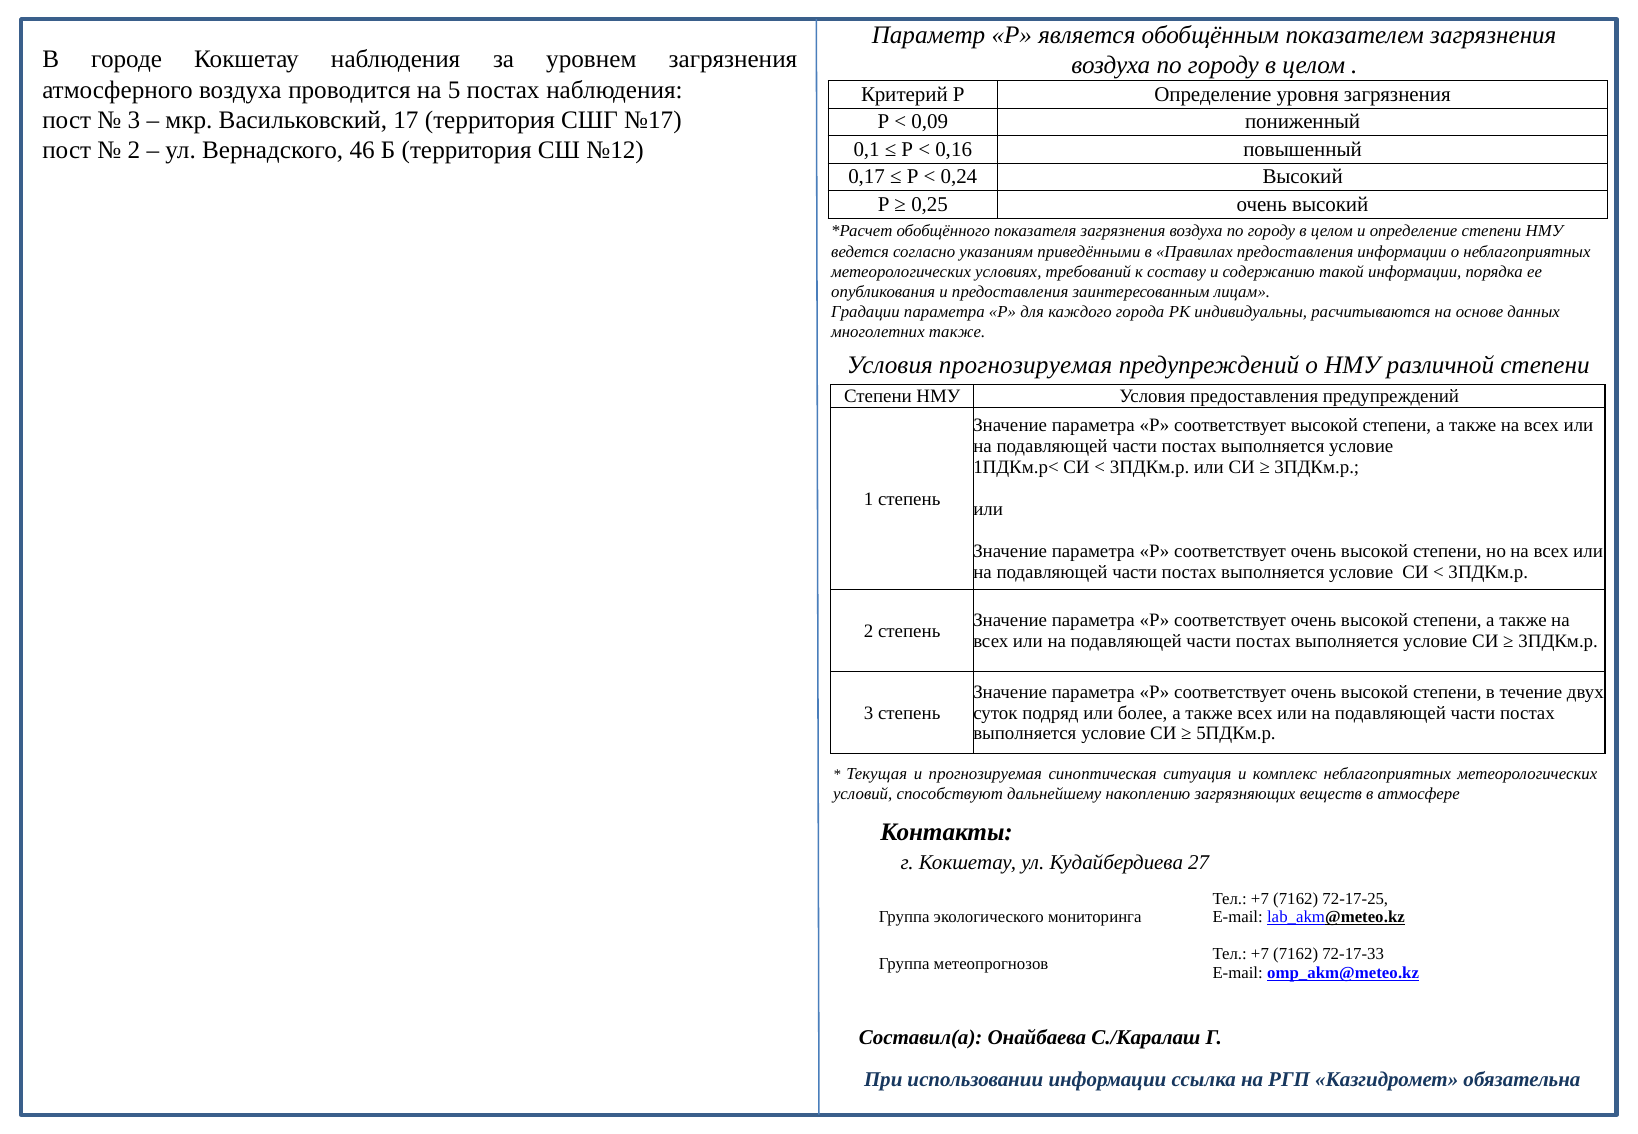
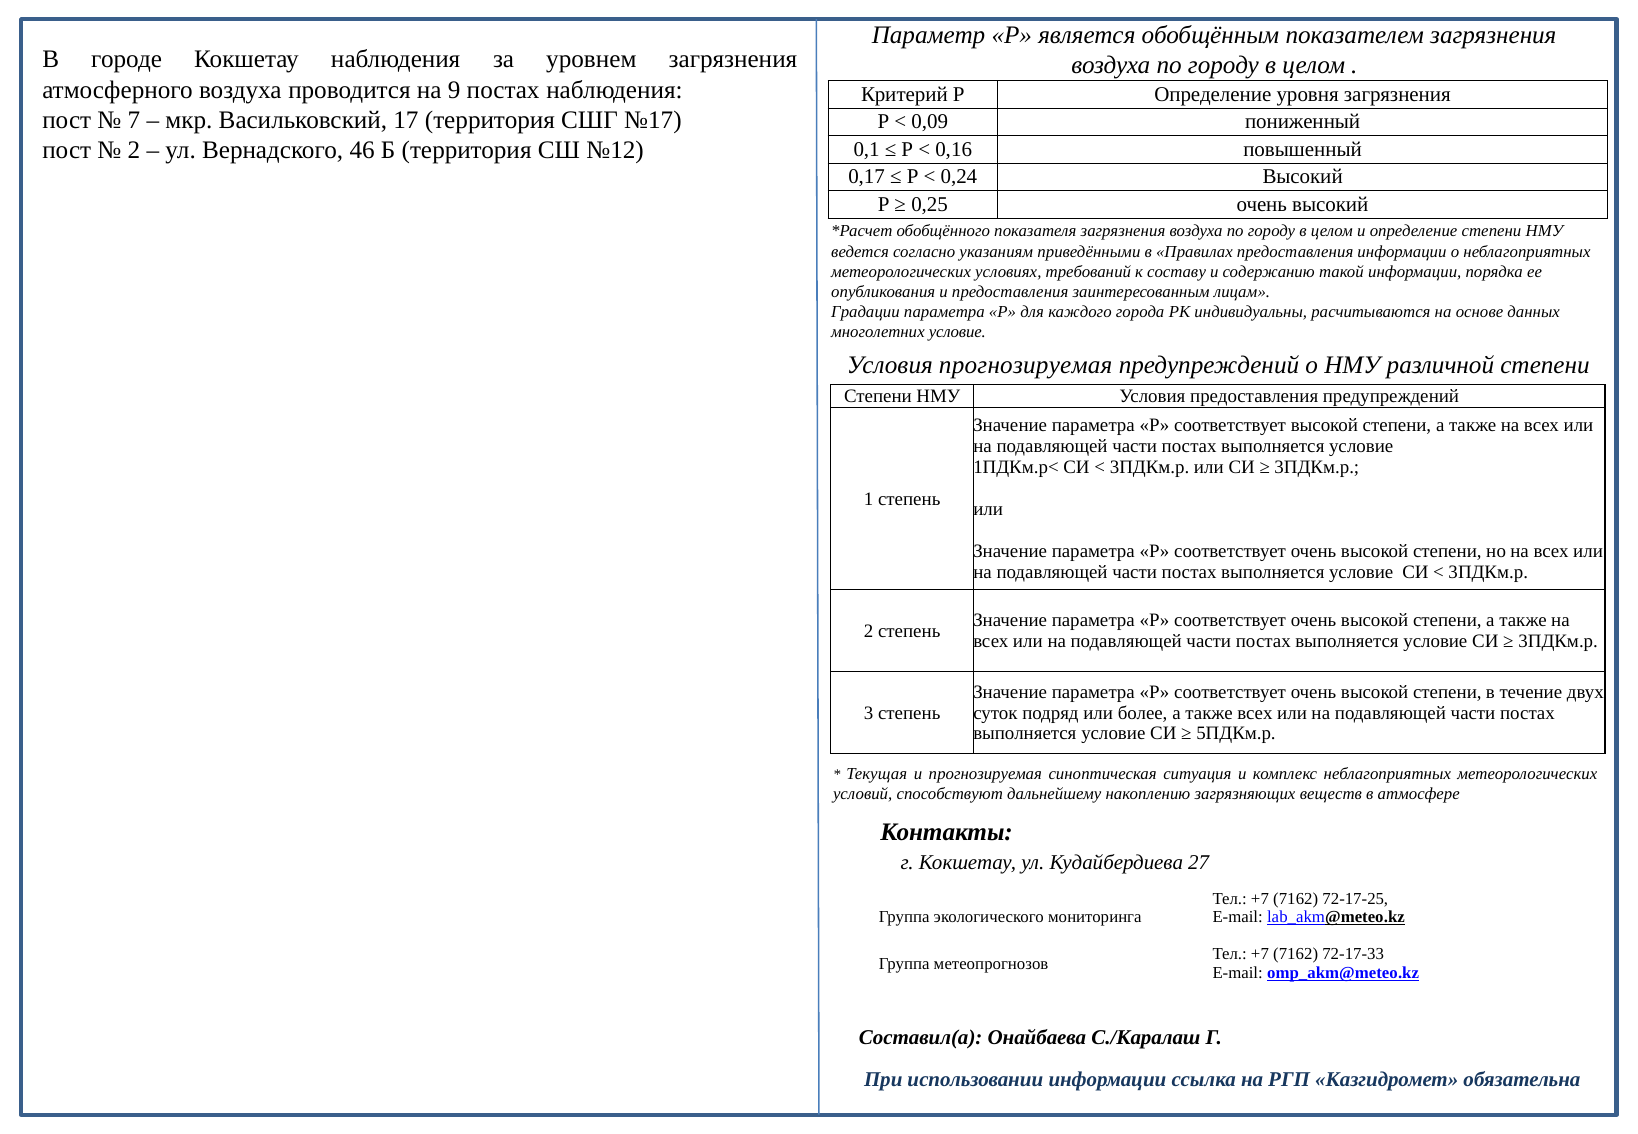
5: 5 -> 9 (454, 90)
3: 3 -> 7 (134, 120)
многолетних также: также -> условие (957, 332)
